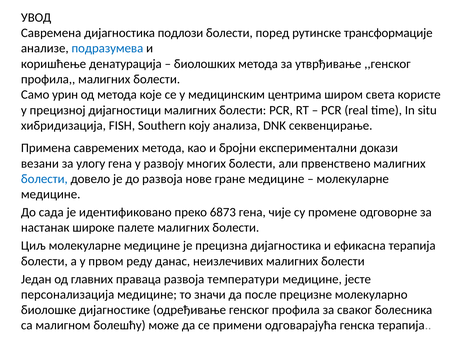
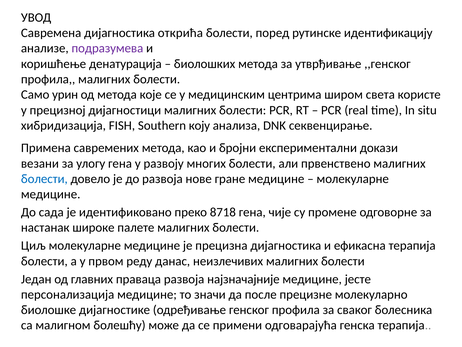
подлози: подлози -> открића (180, 33)
трансформације: трансформације -> идентификацију (388, 33)
подразумева colour: blue -> purple (107, 48)
6873: 6873 -> 8718 (223, 212)
температури: температури -> најзначајније (243, 279)
